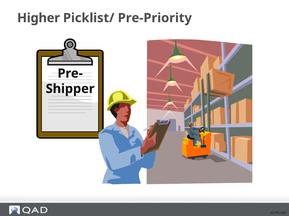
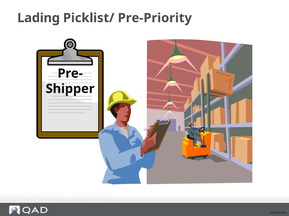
Higher: Higher -> Lading (39, 18)
